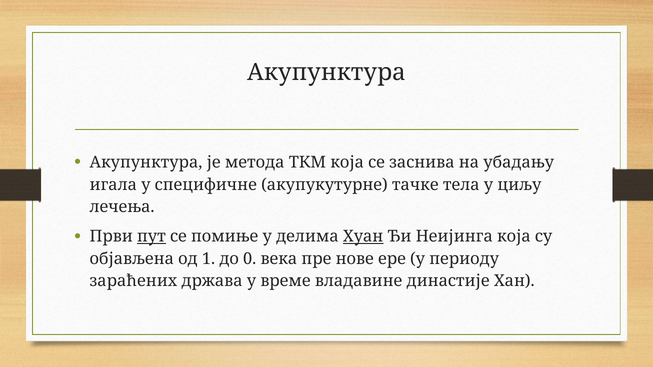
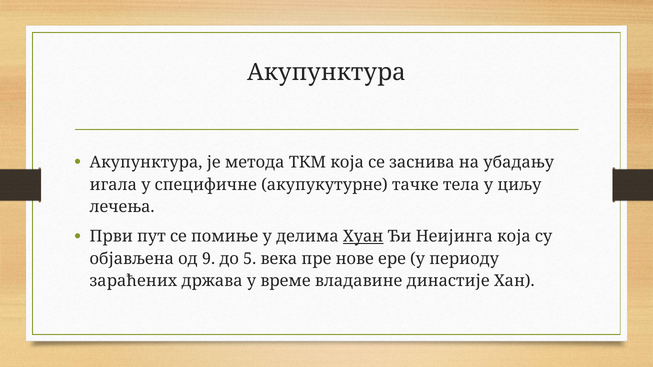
пут underline: present -> none (151, 237)
1: 1 -> 9 (209, 259)
0: 0 -> 5 (250, 259)
